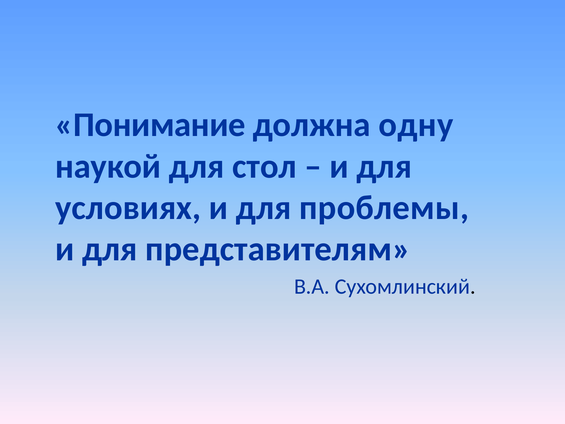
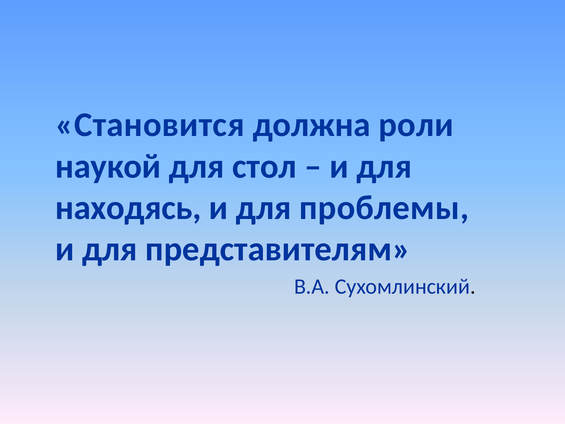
Понимание: Понимание -> Становится (150, 125)
одну: одну -> роли (416, 125)
условиях: условиях -> находясь (128, 208)
